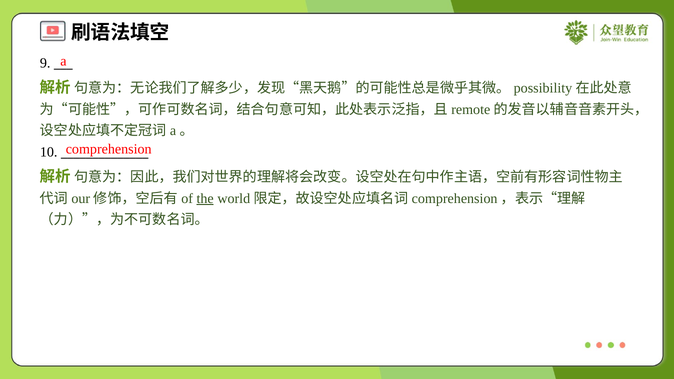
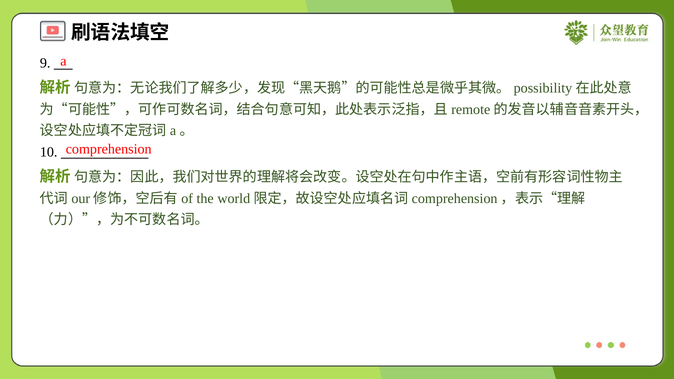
the underline: present -> none (205, 199)
